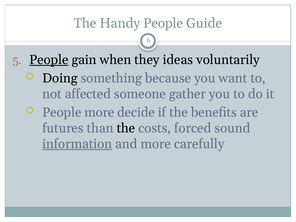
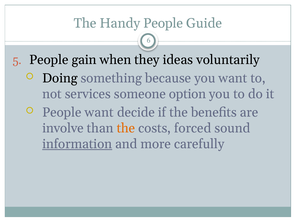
People underline: present -> none (49, 60)
affected: affected -> services (88, 94)
gather: gather -> option (187, 94)
People more: more -> want (99, 112)
futures: futures -> involve (63, 128)
the colour: black -> orange (126, 128)
